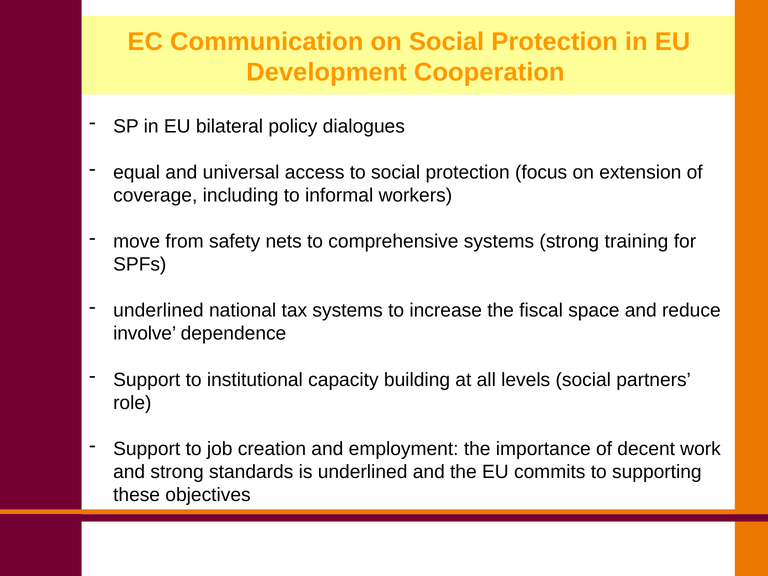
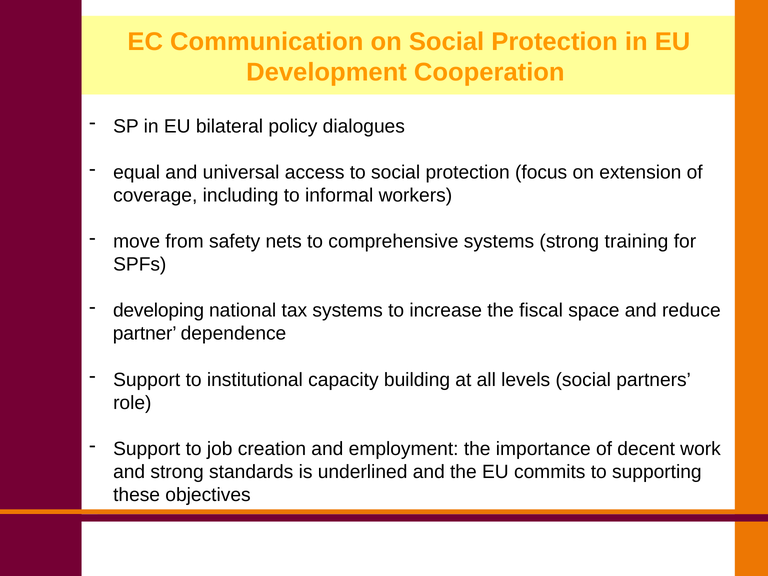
underlined: underlined -> developing (159, 311)
involve: involve -> partner (145, 334)
